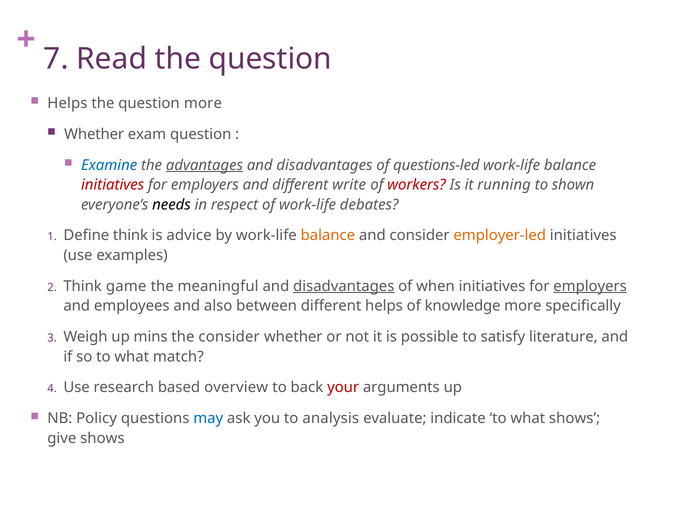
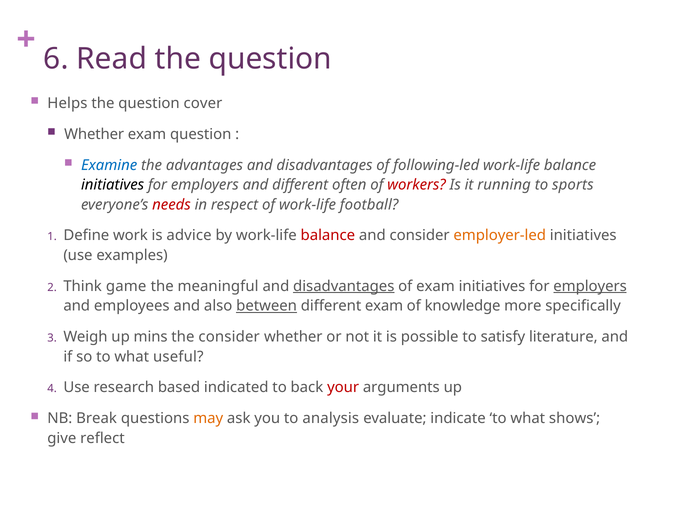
7: 7 -> 6 (56, 59)
question more: more -> cover (203, 103)
advantages underline: present -> none (205, 165)
questions-led: questions-led -> following-led (436, 165)
initiatives colour: red -> black (113, 185)
write: write -> often (349, 185)
shown: shown -> sports (573, 185)
needs colour: black -> red (171, 204)
debates: debates -> football (369, 204)
Define think: think -> work (130, 235)
balance colour: orange -> red (328, 235)
of when: when -> exam (435, 286)
between underline: none -> present (267, 306)
different helps: helps -> exam (384, 306)
match: match -> useful (178, 356)
overview: overview -> indicated (236, 387)
Policy: Policy -> Break (97, 418)
may colour: blue -> orange (208, 418)
give shows: shows -> reflect (102, 438)
